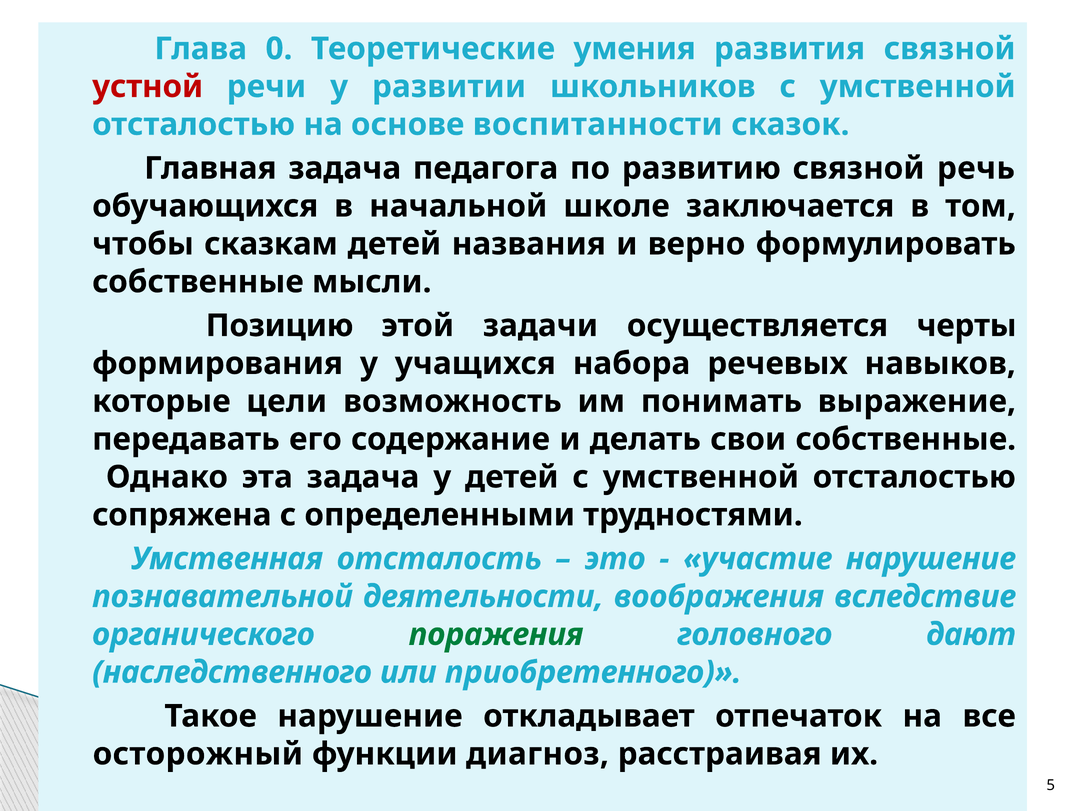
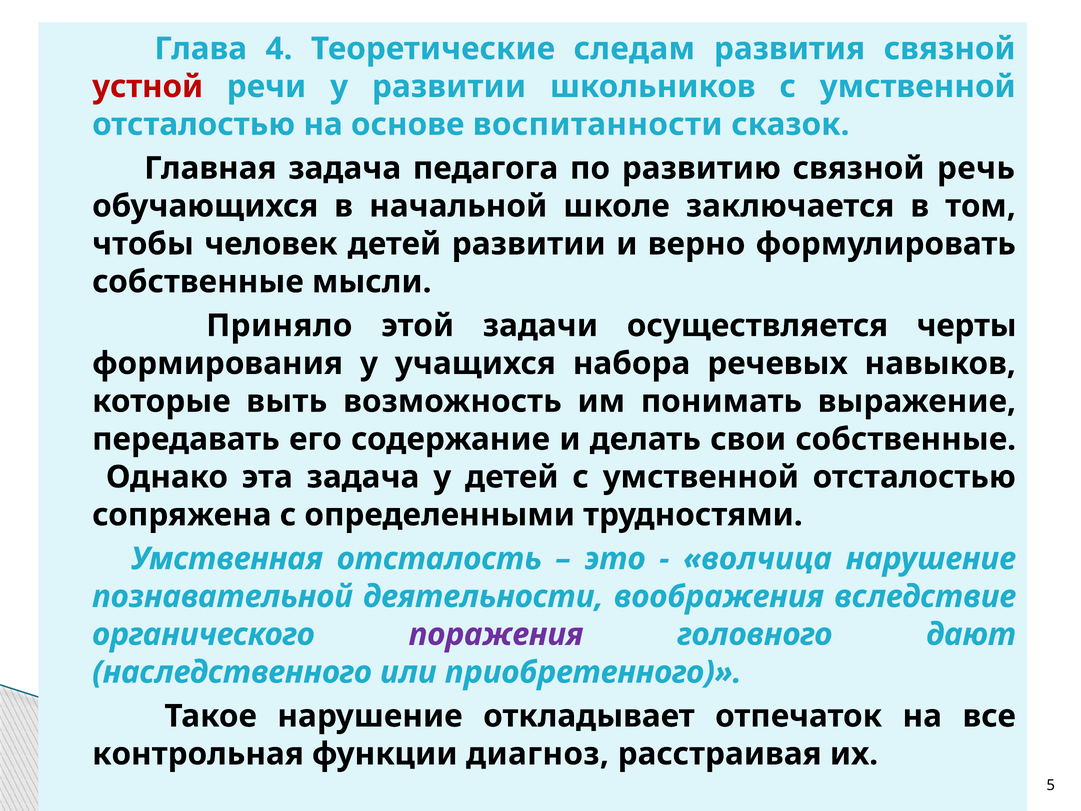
0: 0 -> 4 (279, 49)
умения: умения -> следам (634, 49)
сказкам: сказкам -> человек (271, 244)
детей названия: названия -> развитии (529, 244)
Позицию: Позицию -> Приняло (279, 326)
цели: цели -> выть (287, 401)
участие: участие -> волчица (758, 559)
поражения colour: green -> purple (496, 634)
осторожный: осторожный -> контрольная (198, 754)
